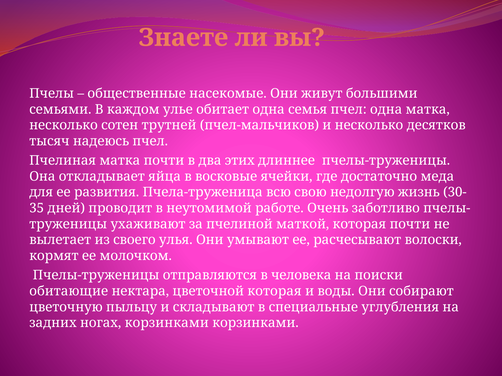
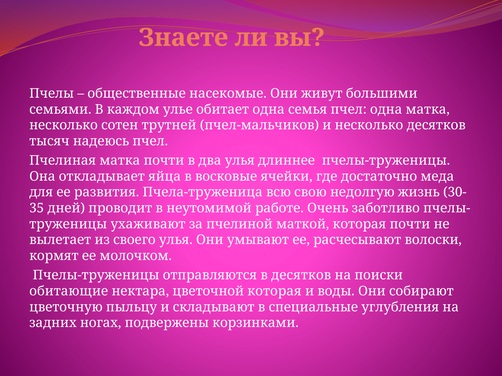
два этих: этих -> улья (240, 161)
в человека: человека -> десятков (301, 276)
ногах корзинками: корзинками -> подвержены (167, 323)
